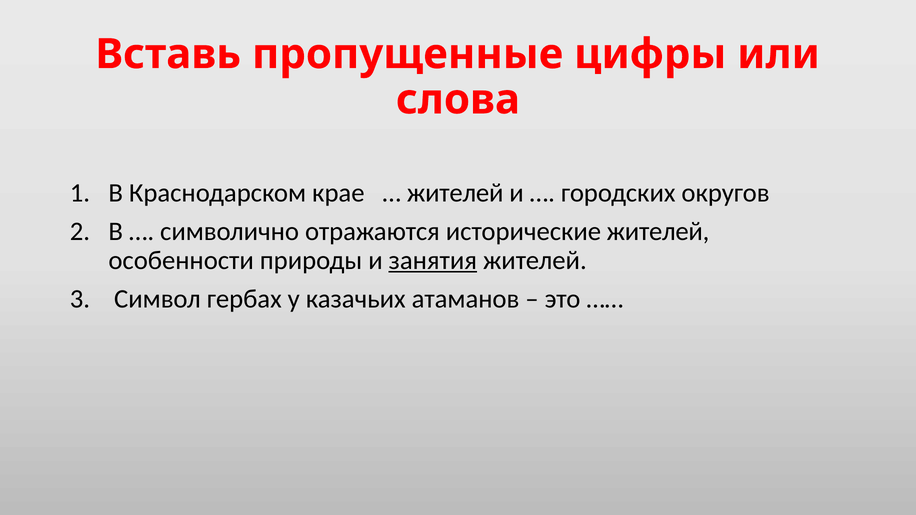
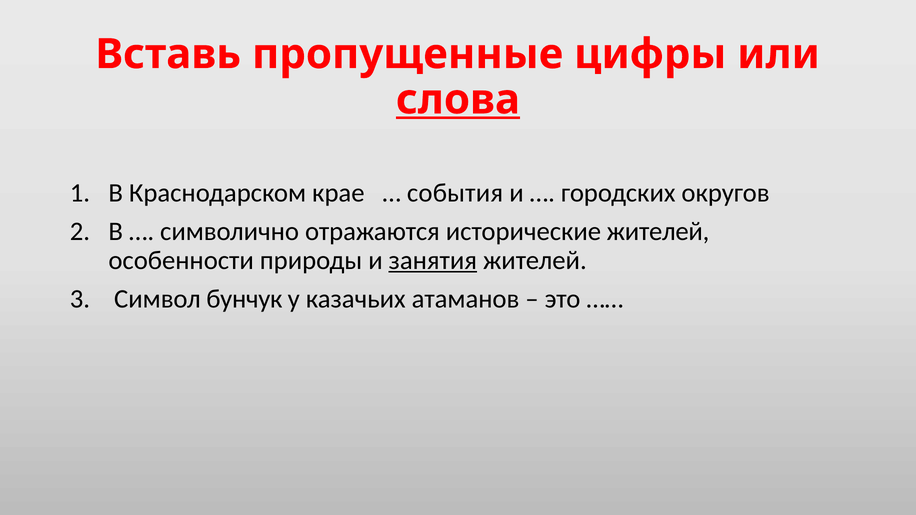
слова underline: none -> present (458, 100)
жителей: жителей -> события (455, 193)
гербах: гербах -> бунчук (244, 299)
